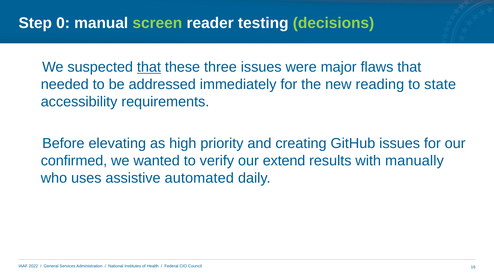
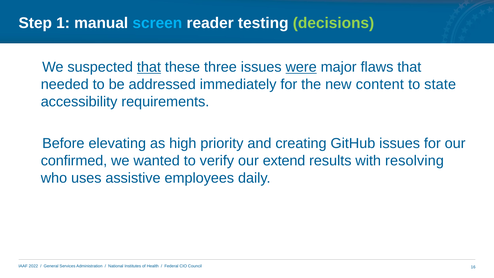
0: 0 -> 1 (63, 23)
screen colour: light green -> light blue (157, 23)
were underline: none -> present (301, 67)
reading: reading -> content (380, 84)
manually: manually -> resolving (414, 161)
automated: automated -> employees (199, 178)
